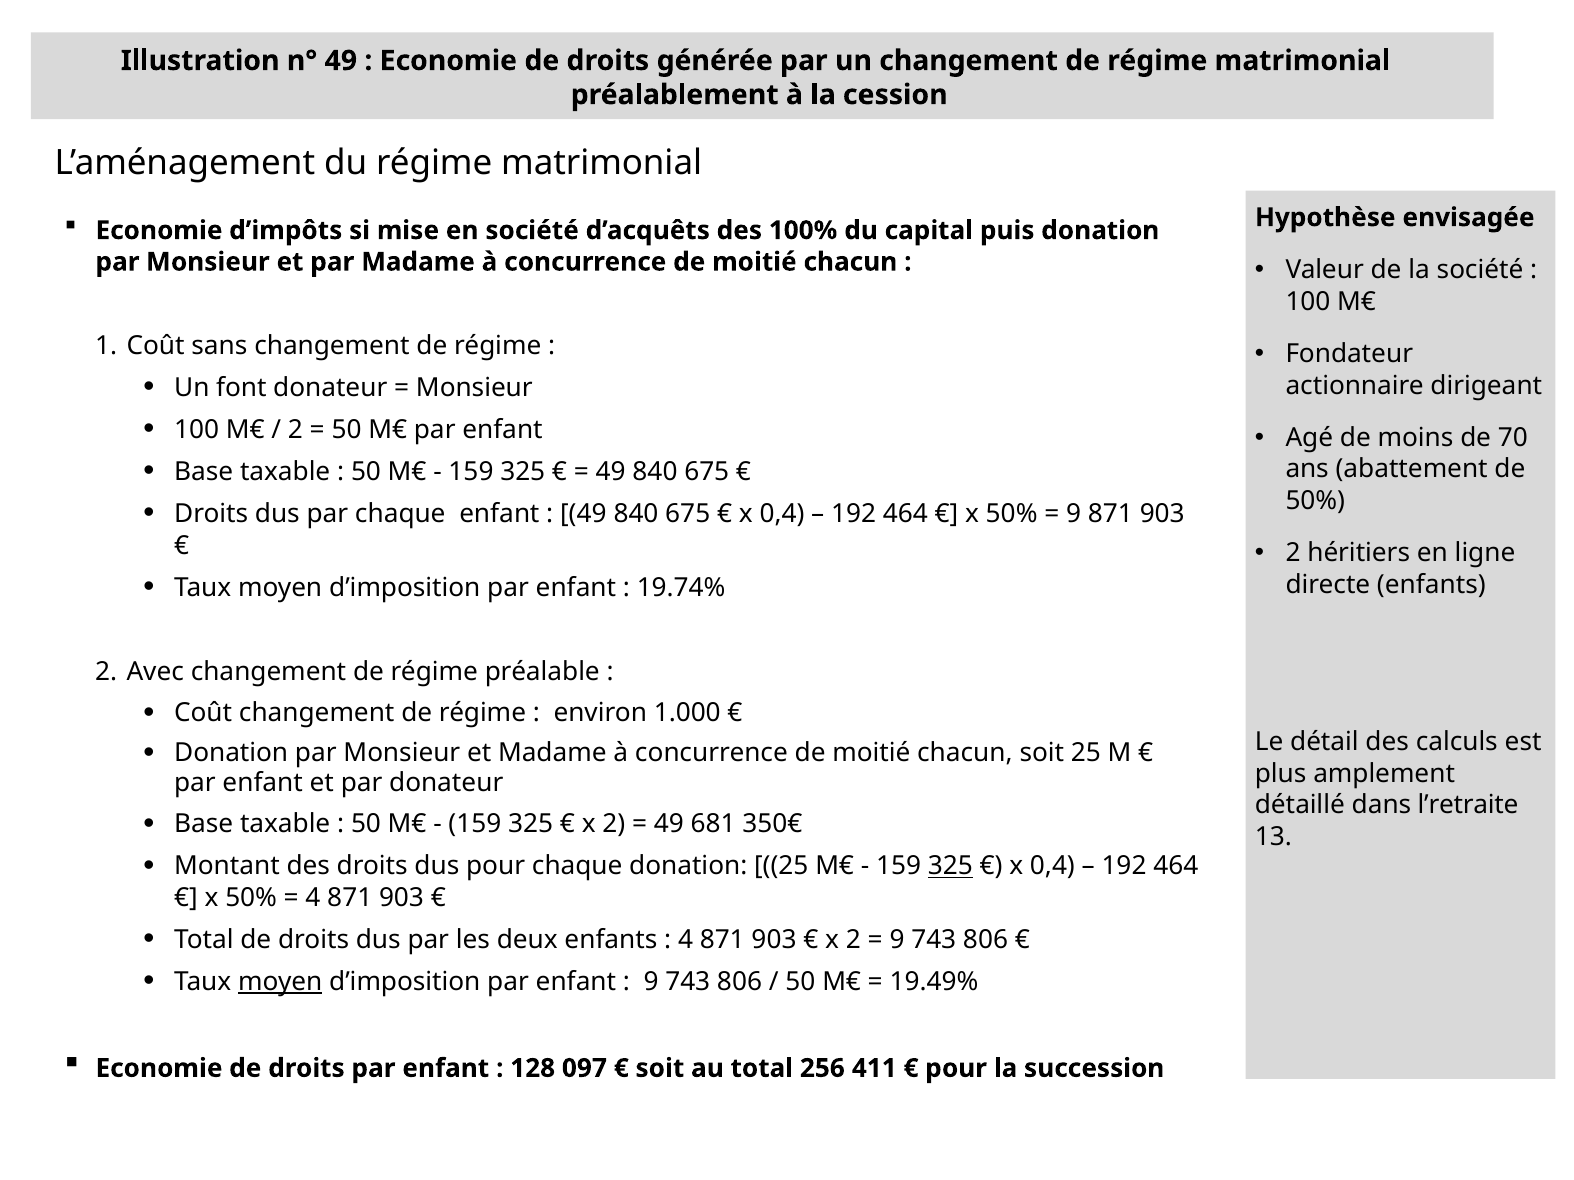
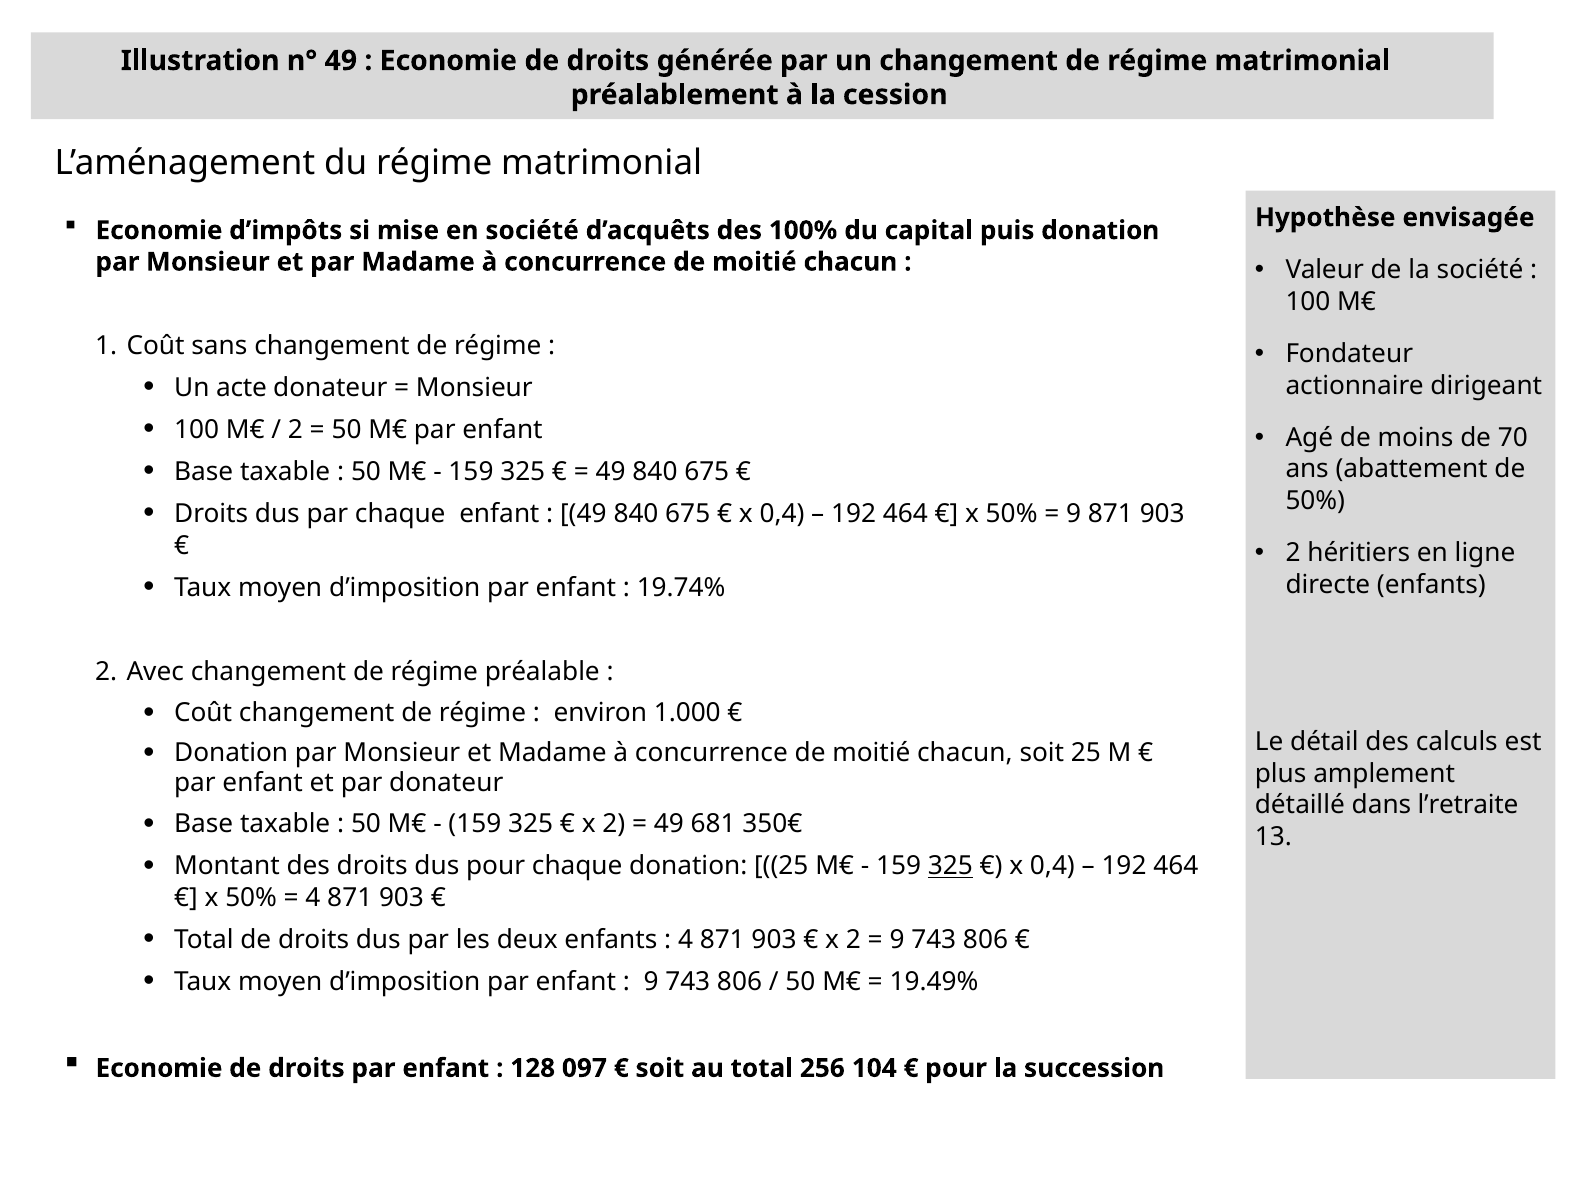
font: font -> acte (241, 388)
moyen underline: present -> none (280, 982)
411: 411 -> 104 (874, 1069)
